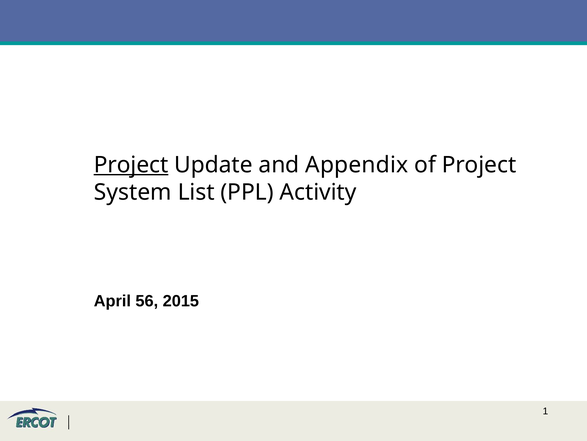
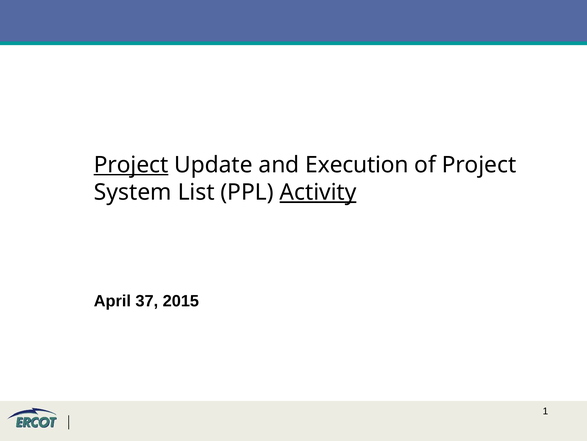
Appendix: Appendix -> Execution (357, 165)
Activity underline: none -> present (318, 192)
56: 56 -> 37 (147, 301)
